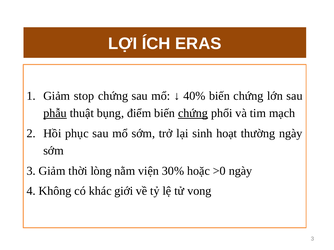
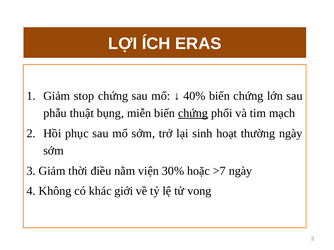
phẫu underline: present -> none (55, 113)
điểm: điểm -> miễn (139, 113)
lòng: lòng -> điều (101, 171)
>0: >0 -> >7 (219, 171)
